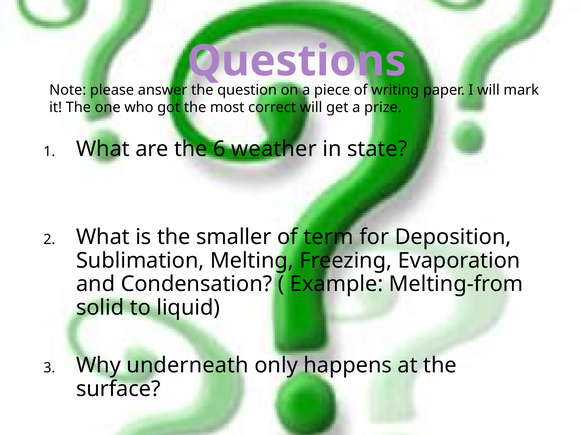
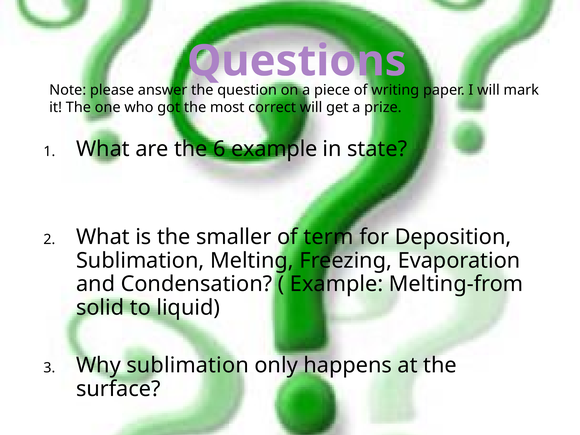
6 weather: weather -> example (274, 149)
Why underneath: underneath -> sublimation (188, 365)
